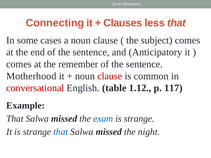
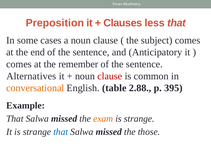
Connecting: Connecting -> Preposition (55, 23)
Motherhood: Motherhood -> Alternatives (31, 76)
conversational colour: red -> orange (35, 88)
1.12: 1.12 -> 2.88 (140, 88)
117: 117 -> 395 (173, 88)
exam colour: blue -> orange (103, 119)
night: night -> those (149, 132)
